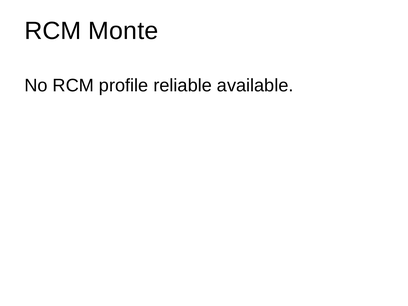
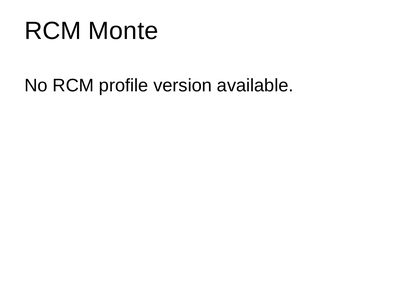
reliable: reliable -> version (183, 86)
